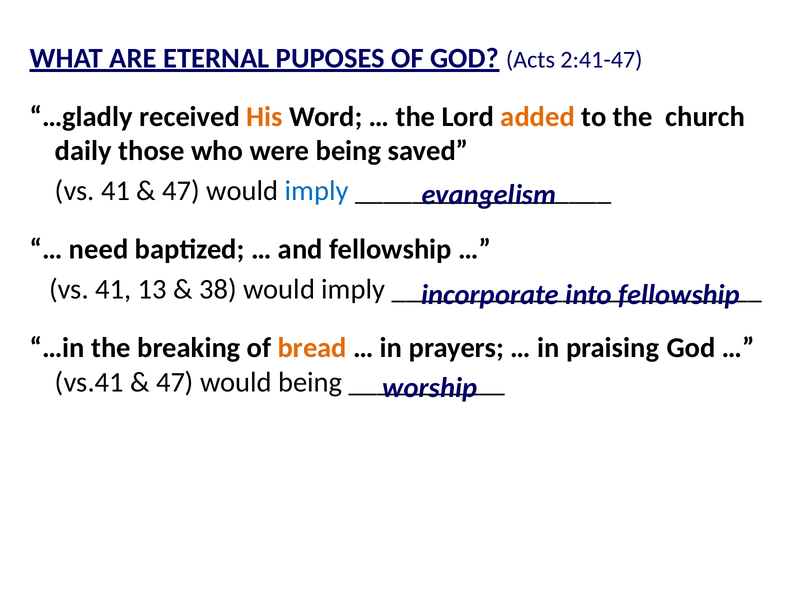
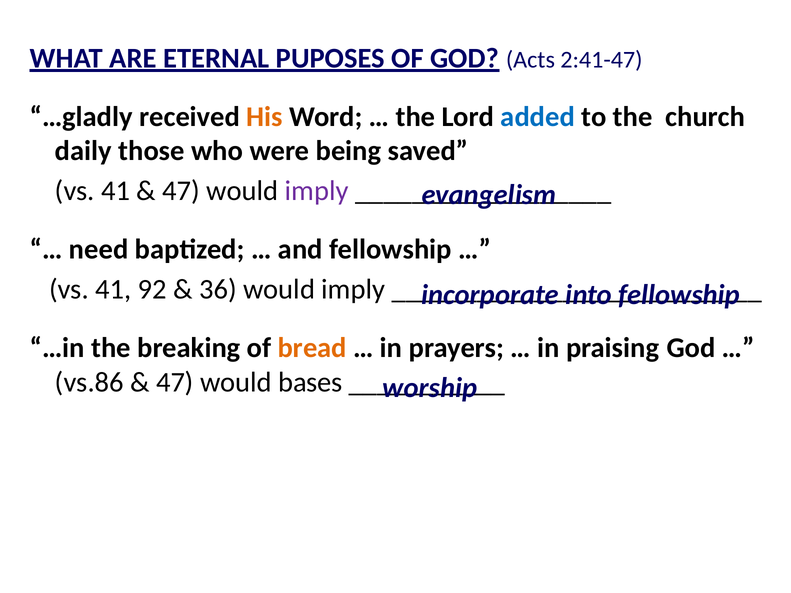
added colour: orange -> blue (538, 117)
imply colour: blue -> purple (317, 191)
13: 13 -> 92 (152, 290)
38: 38 -> 36 (218, 290)
vs.41: vs.41 -> vs.86 (89, 382)
would being: being -> bases (310, 382)
